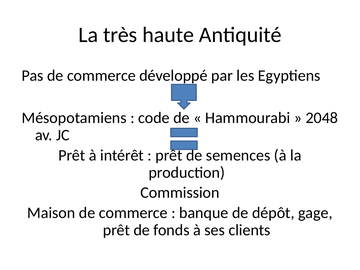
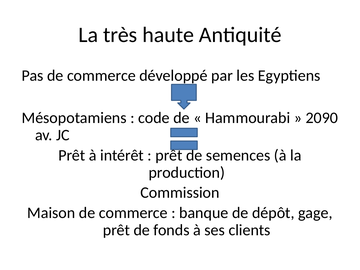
2048: 2048 -> 2090 (322, 118)
